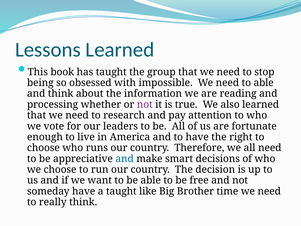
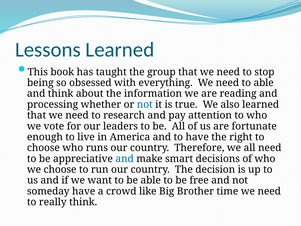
impossible: impossible -> everything (166, 83)
not colour: purple -> blue (145, 104)
a taught: taught -> crowd (121, 191)
